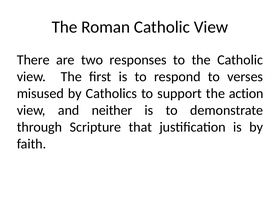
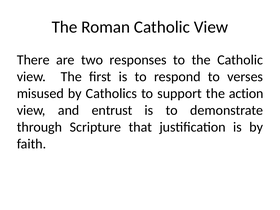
neither: neither -> entrust (112, 110)
